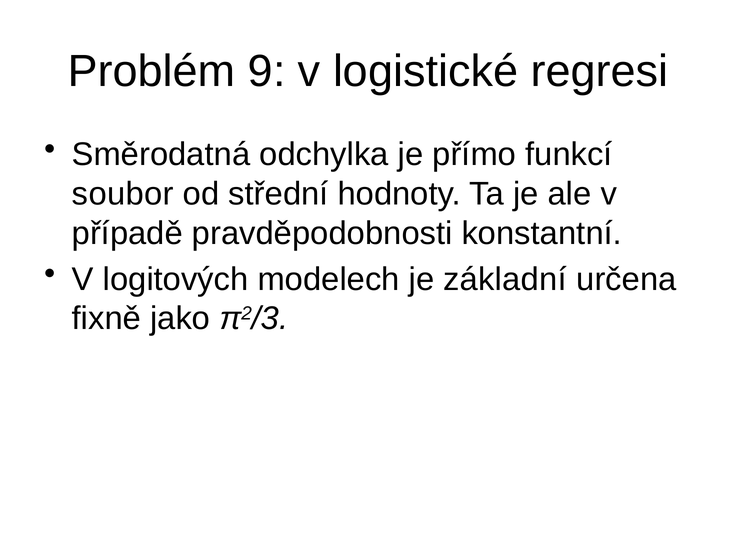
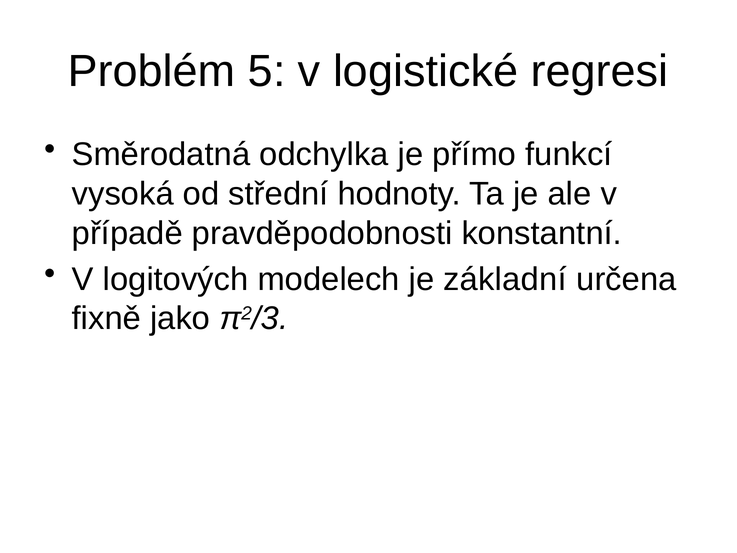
9: 9 -> 5 (267, 71)
soubor: soubor -> vysoká (123, 194)
